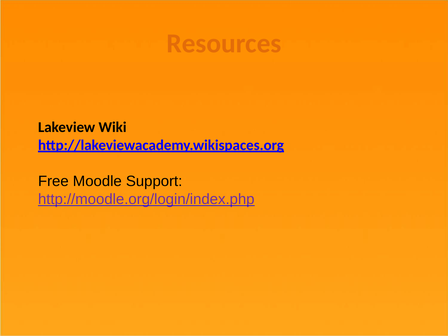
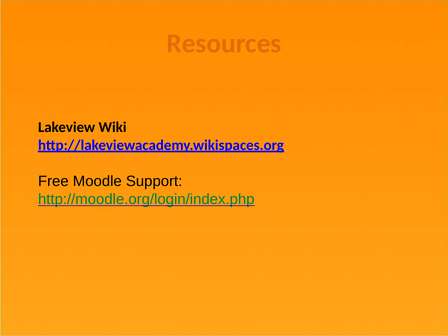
http://moodle.org/login/index.php colour: purple -> green (146, 199)
